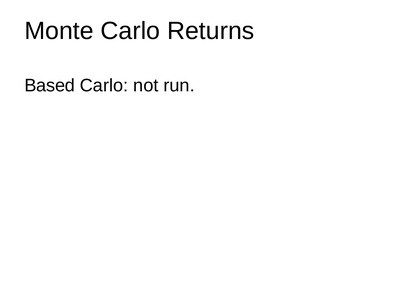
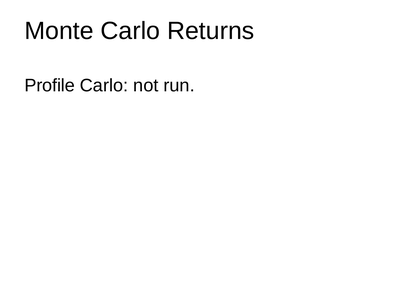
Based: Based -> Profile (50, 86)
